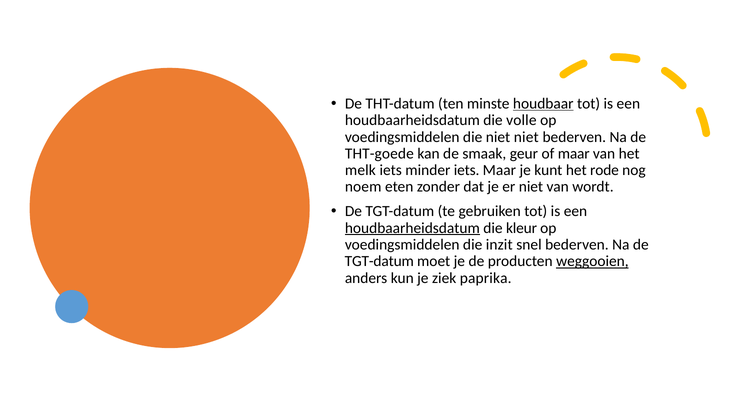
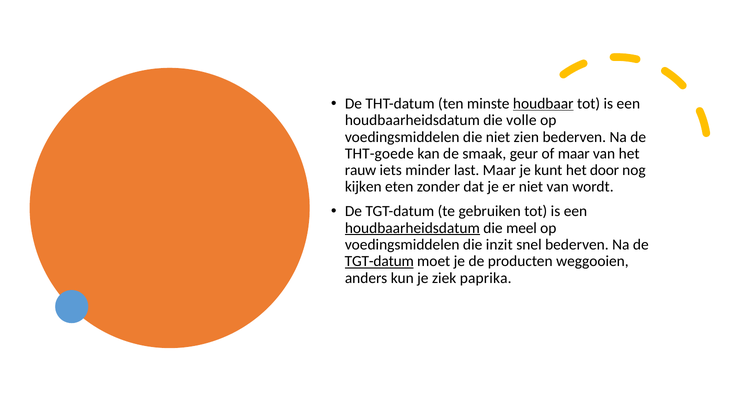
niet niet: niet -> zien (526, 137)
melk: melk -> rauw (361, 170)
minder iets: iets -> last (467, 170)
rode: rode -> door (604, 170)
noem: noem -> kijken (363, 187)
kleur: kleur -> meel (522, 228)
TGT-datum underline: none -> present (379, 261)
weggooien underline: present -> none (592, 261)
